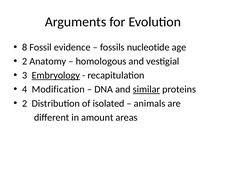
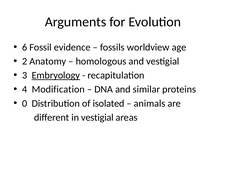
8: 8 -> 6 (25, 47)
nucleotide: nucleotide -> worldview (148, 47)
similar underline: present -> none (146, 90)
2: 2 -> 0 (25, 104)
in amount: amount -> vestigial (97, 118)
